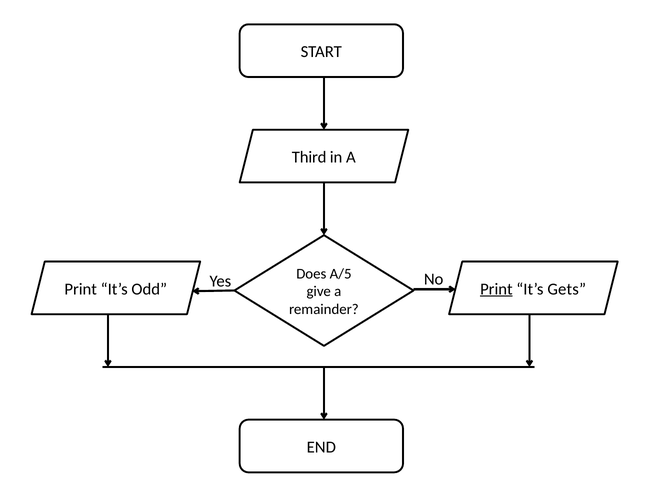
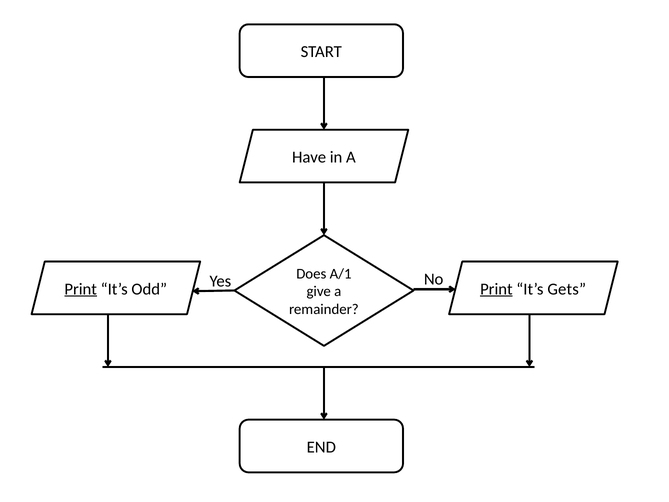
Third: Third -> Have (309, 157)
A/5: A/5 -> A/1 (341, 274)
Print underline: none -> present (81, 289)
